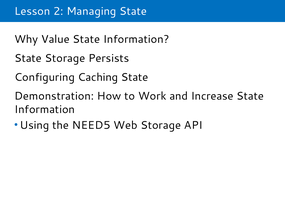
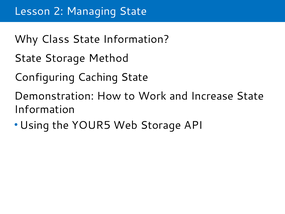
Value: Value -> Class (55, 39)
Persists: Persists -> Method (109, 58)
NEED5: NEED5 -> YOUR5 (91, 125)
